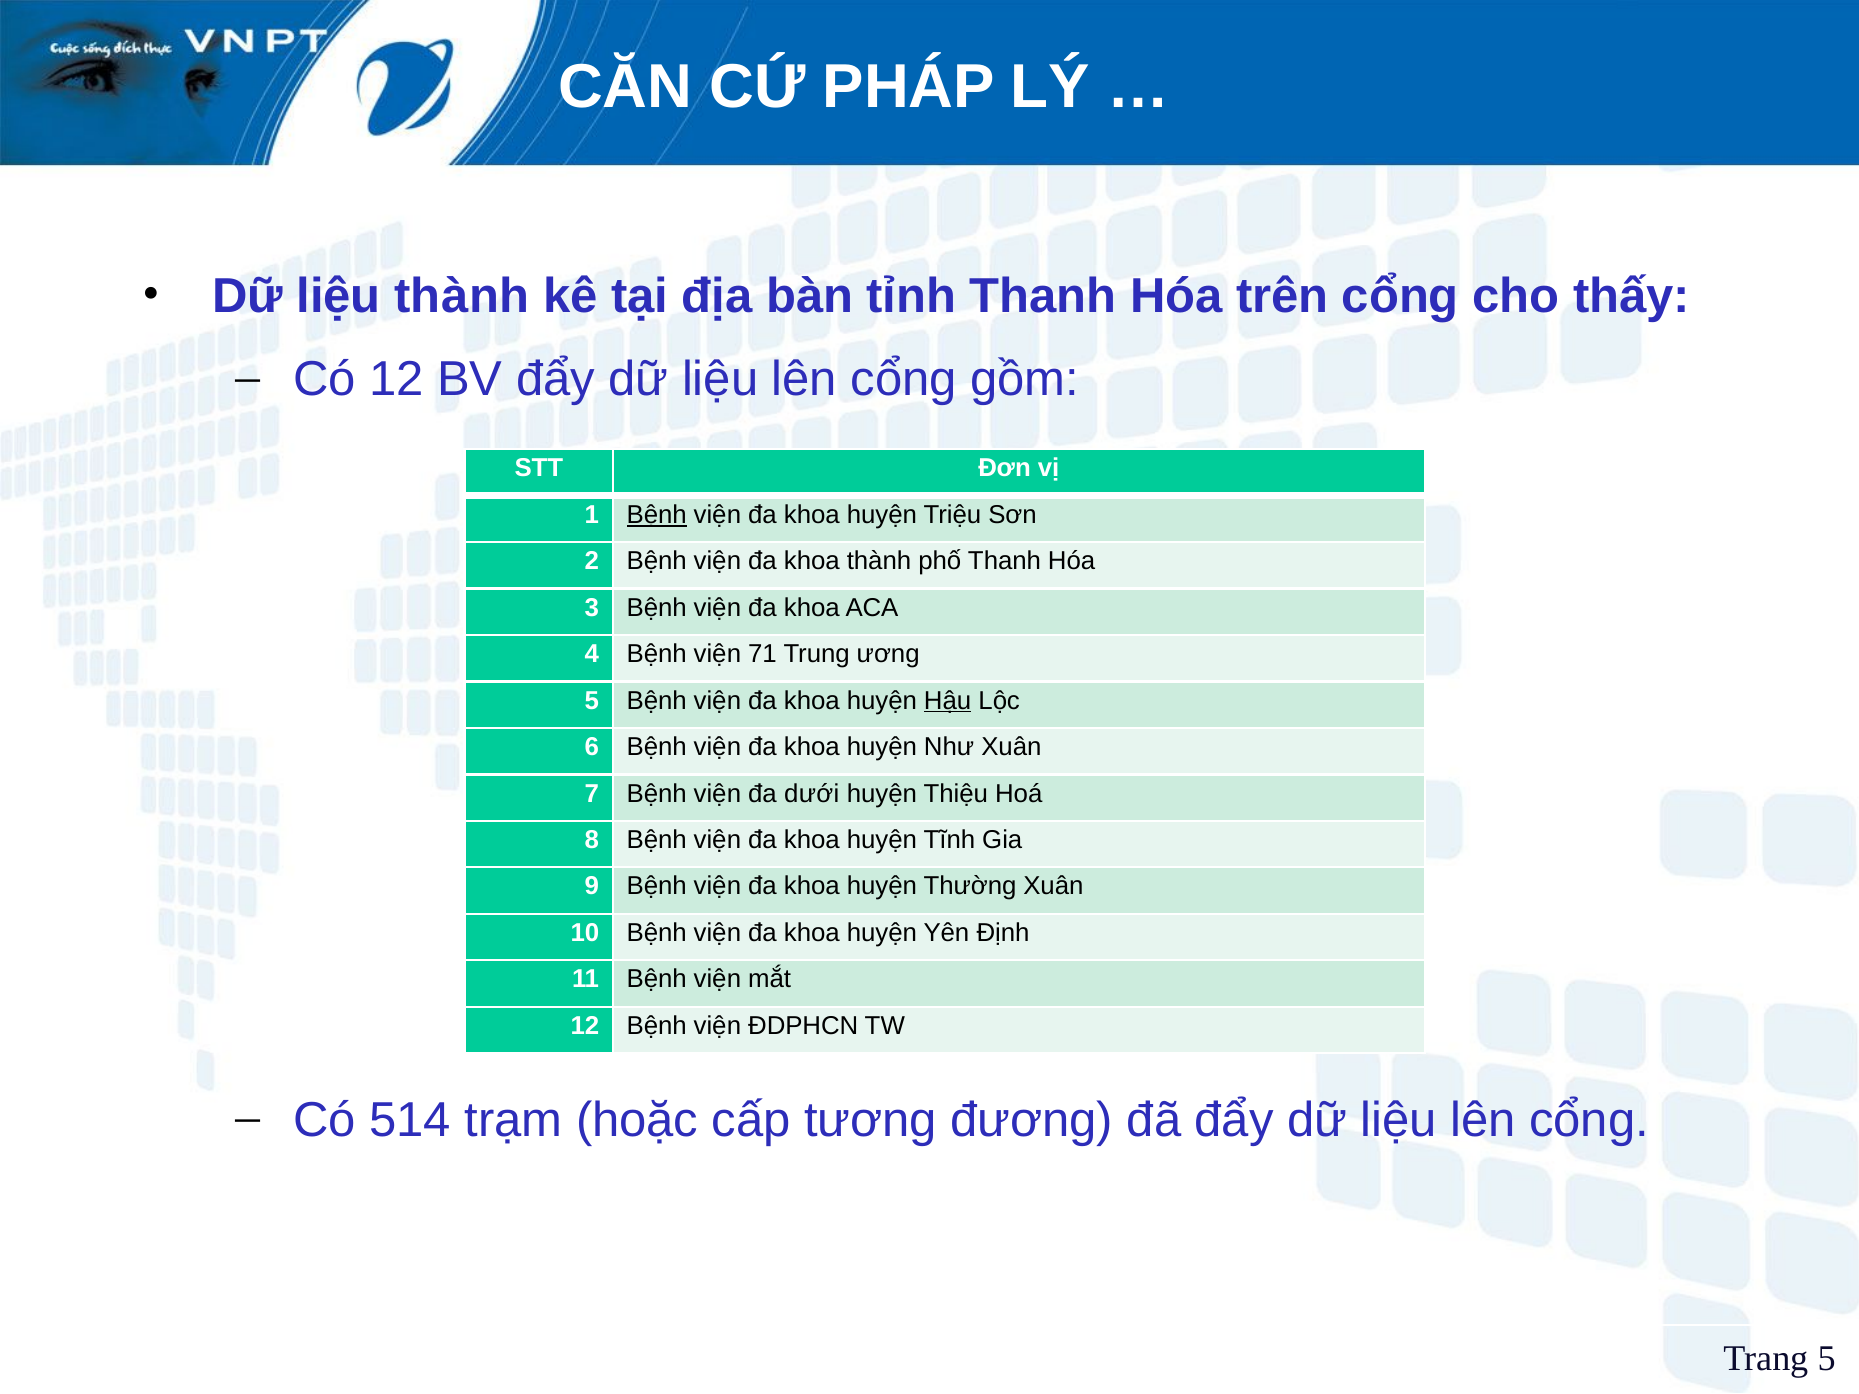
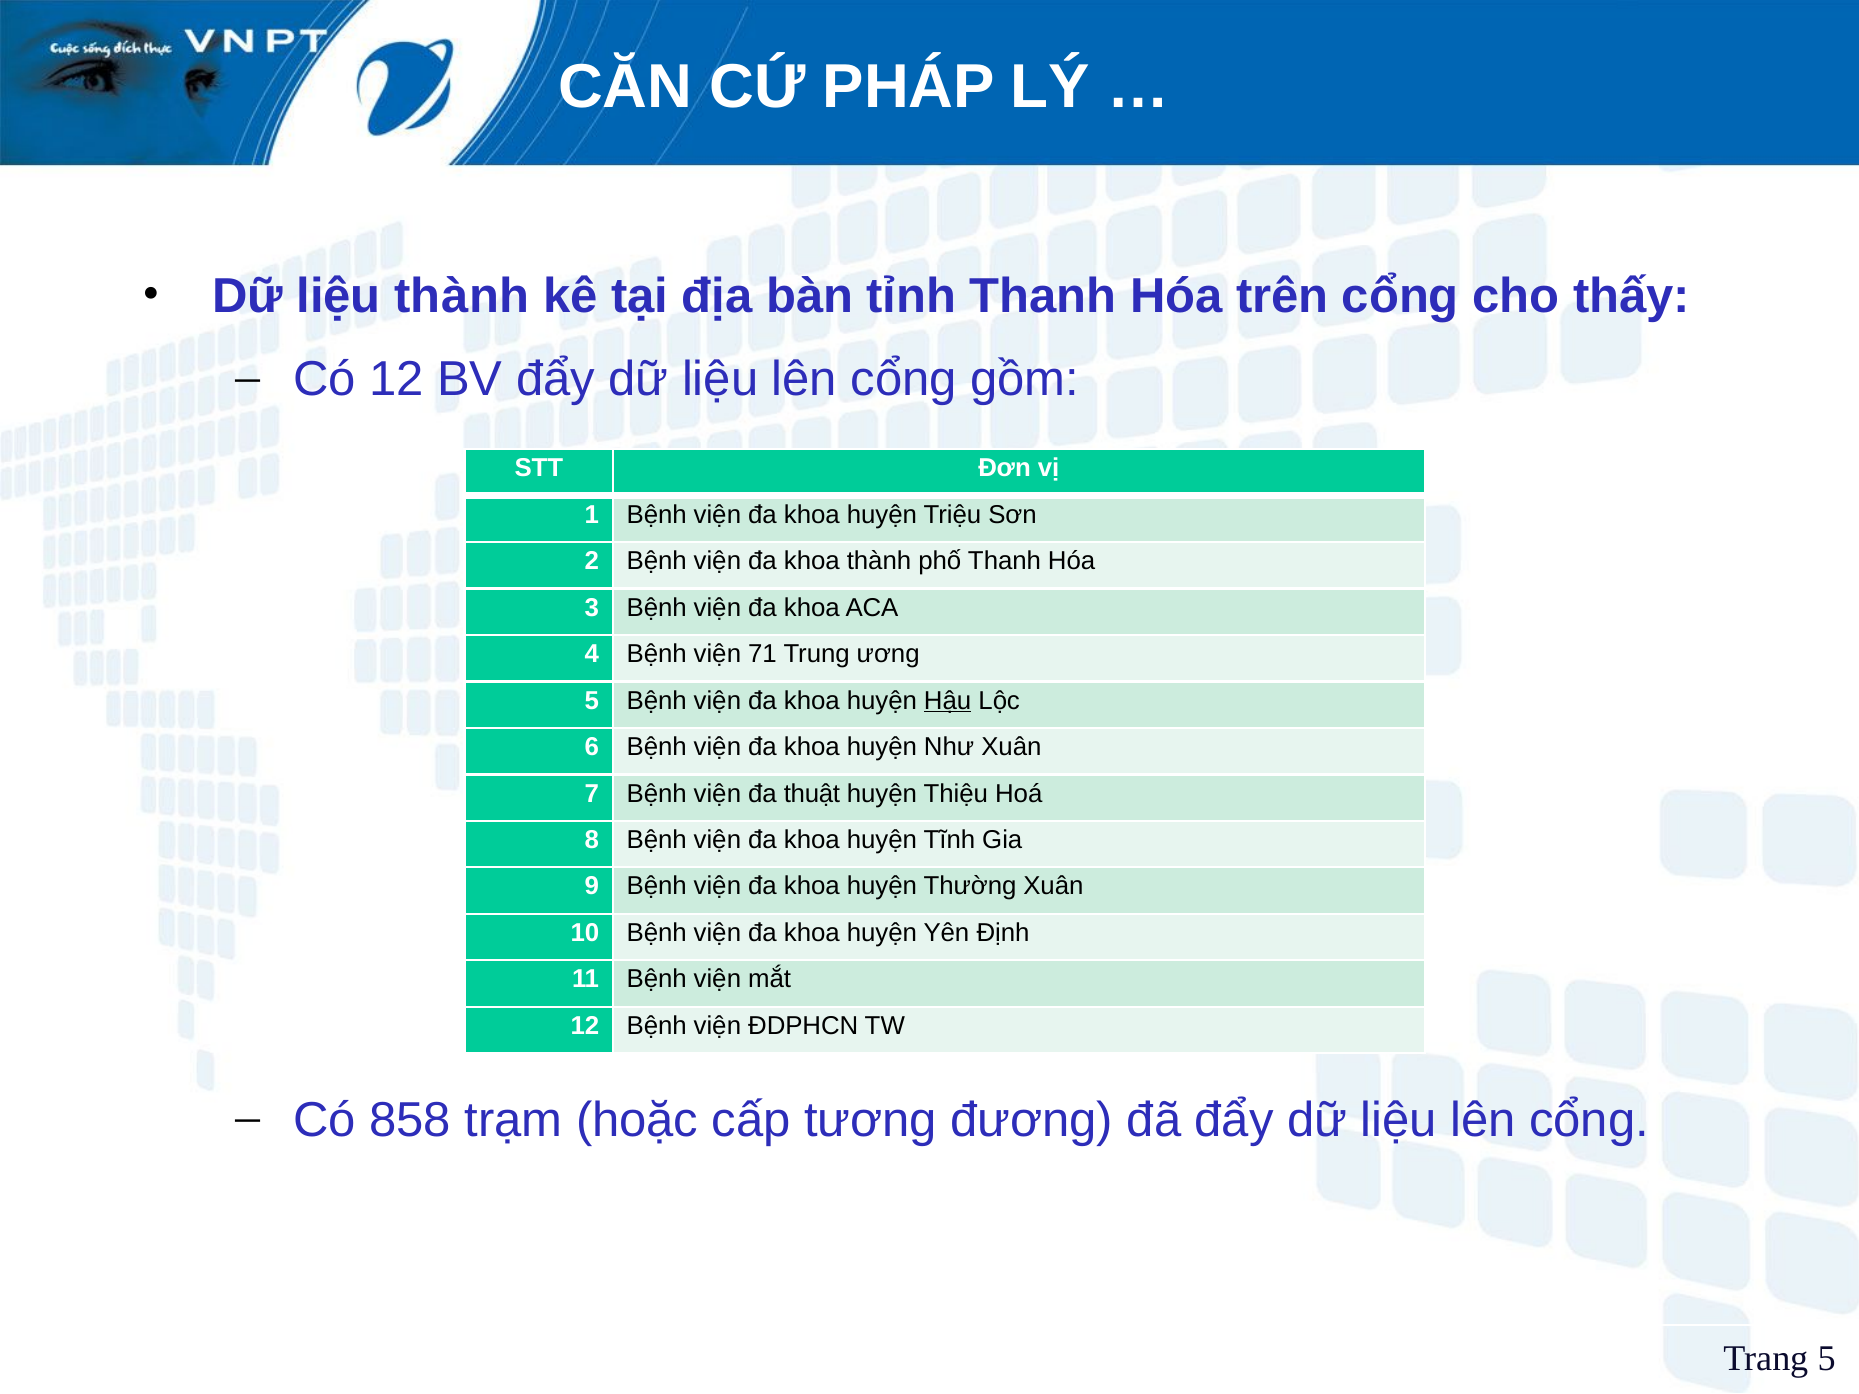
Bệnh underline: present -> none (657, 515)
dưới: dưới -> thuật (812, 794)
514: 514 -> 858 (410, 1120)
